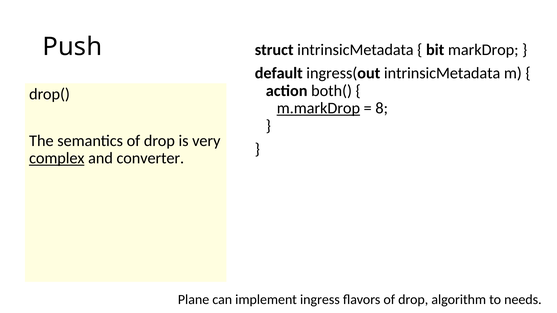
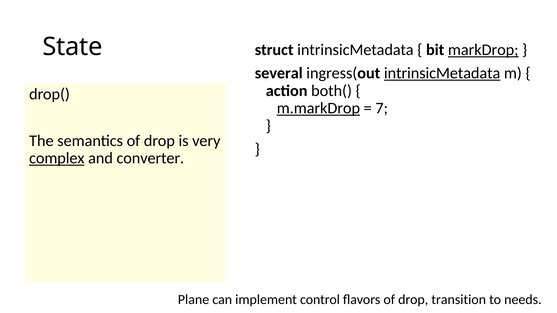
Push: Push -> State (73, 47)
markDrop underline: none -> present (483, 50)
default: default -> several (279, 73)
intrinsicMetadata underline: none -> present (442, 73)
8: 8 -> 7 (382, 108)
ingress: ingress -> control (320, 300)
algorithm: algorithm -> transition (459, 300)
